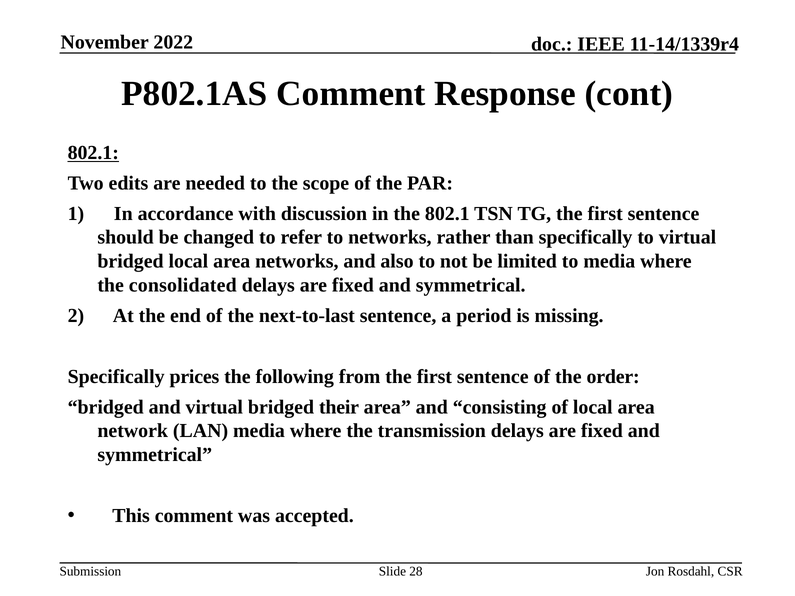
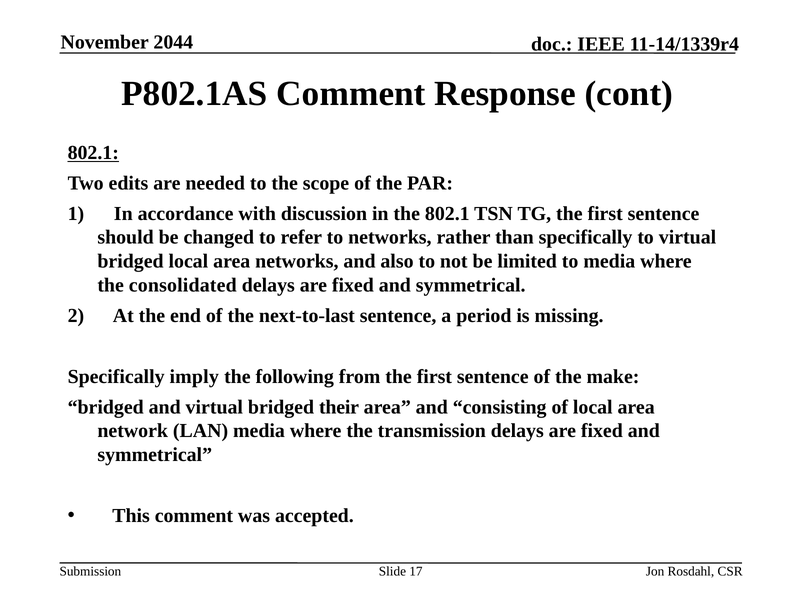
2022: 2022 -> 2044 (173, 42)
prices: prices -> imply (194, 377)
order: order -> make (613, 377)
28: 28 -> 17 (416, 572)
